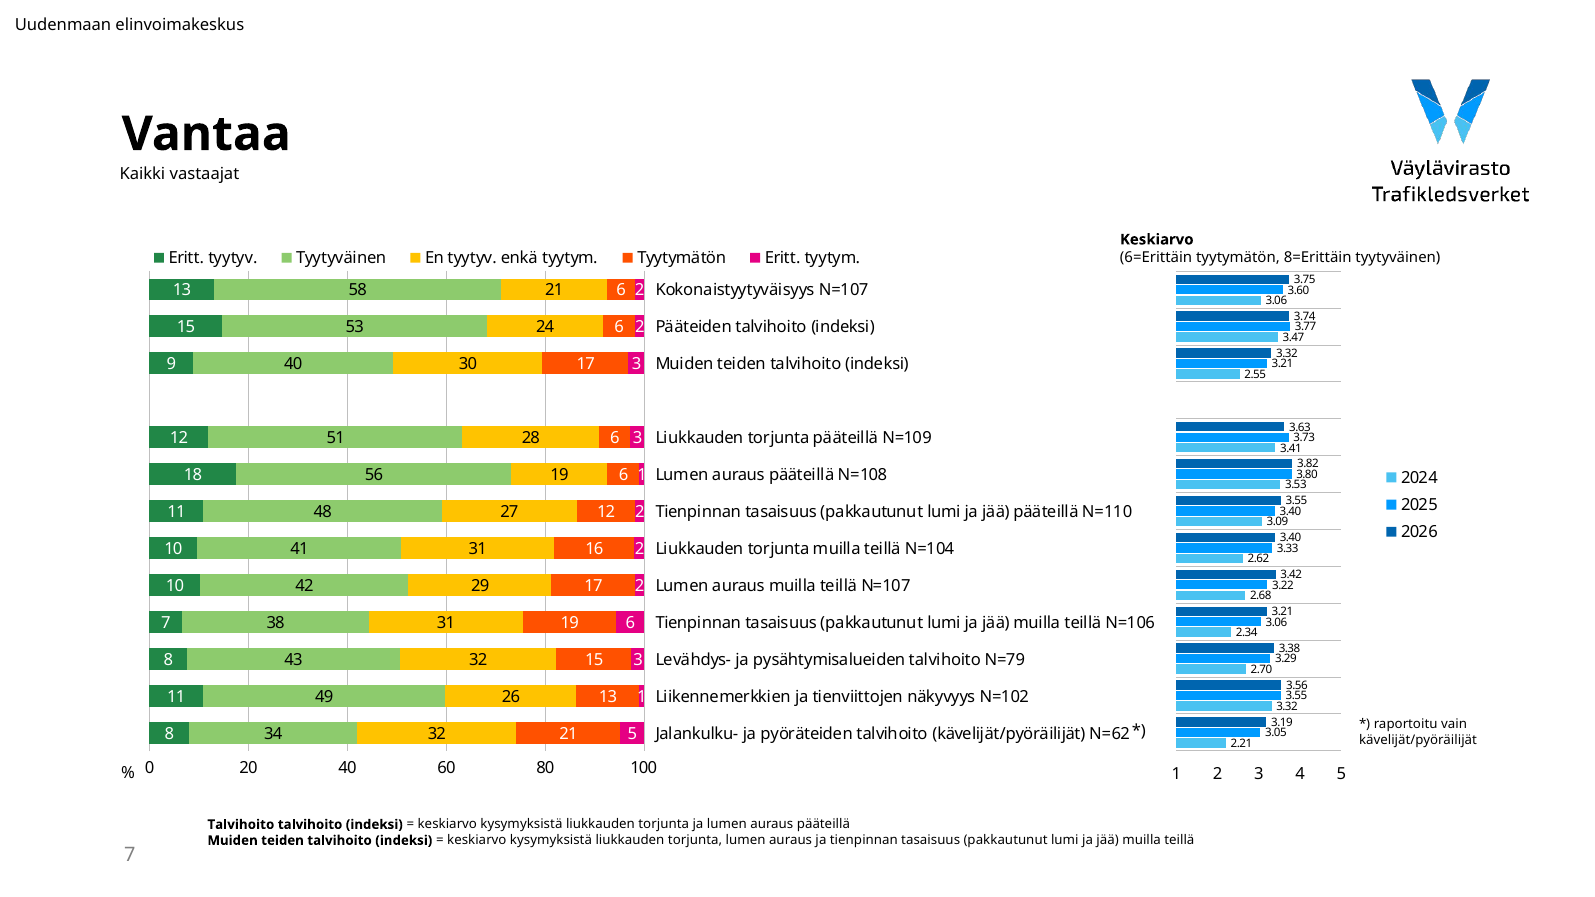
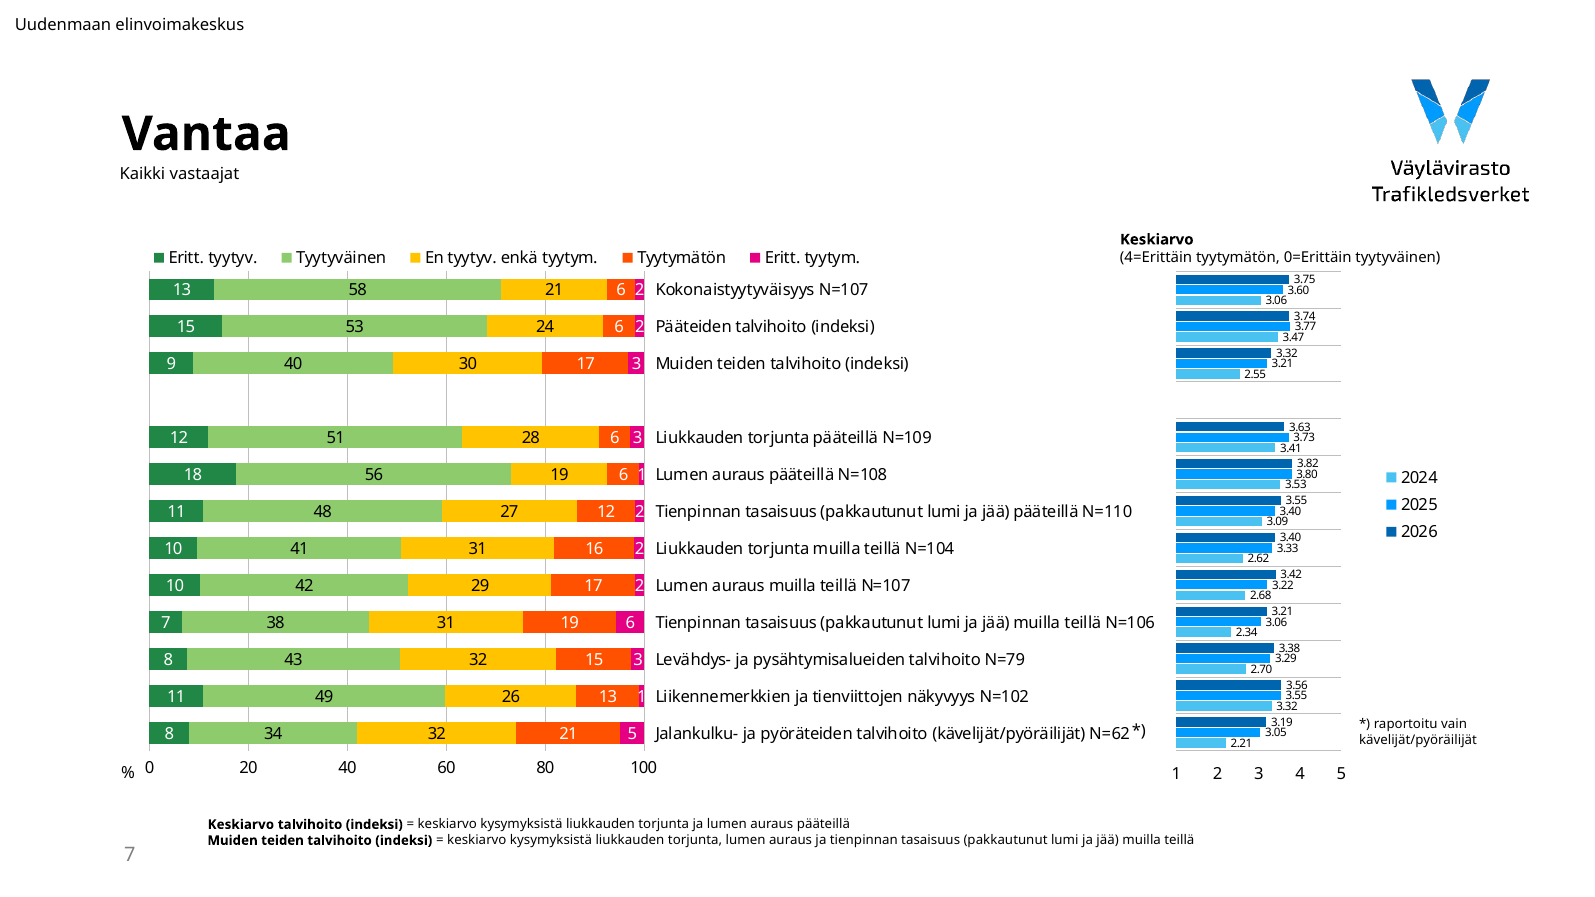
6=Erittäin: 6=Erittäin -> 4=Erittäin (1156, 258)
8=Erittäin: 8=Erittäin -> 0=Erittäin (1318, 258)
Talvihoito: Talvihoito -> Keskiarvo (241, 825)
